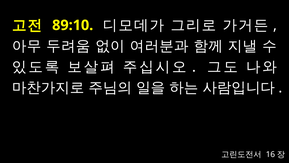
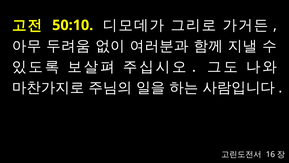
89:10: 89:10 -> 50:10 (73, 25)
